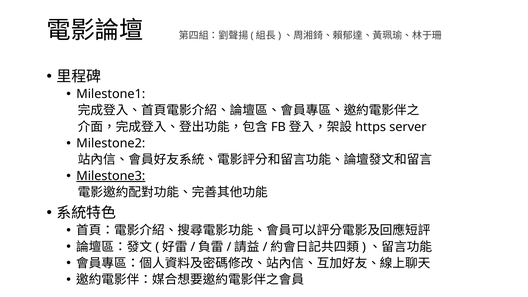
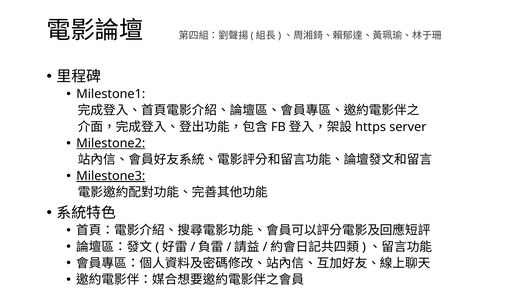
Milestone2 underline: none -> present (111, 143)
